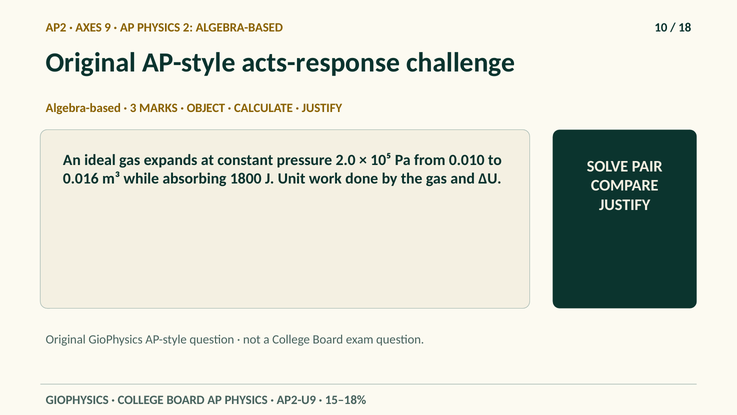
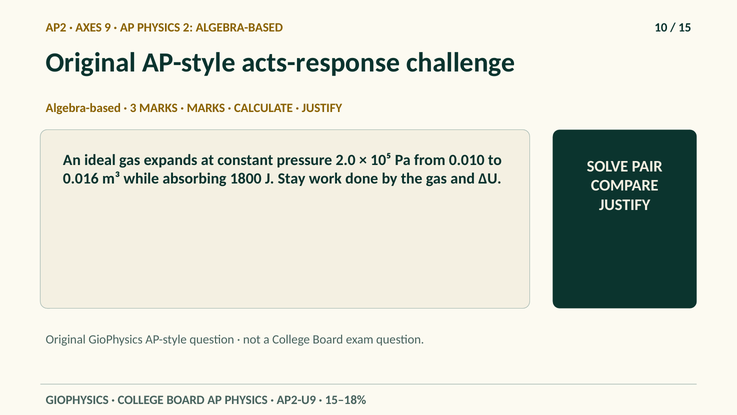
18: 18 -> 15 (685, 27)
OBJECT: OBJECT -> MARKS (206, 108)
Unit: Unit -> Stay (292, 179)
